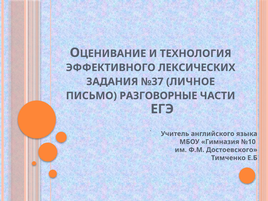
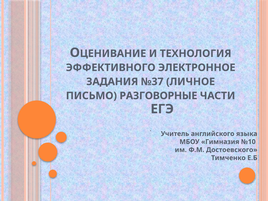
ЛЕКСИЧЕСКИХ: ЛЕКСИЧЕСКИХ -> ЭЛЕКТРОННОЕ (197, 68)
